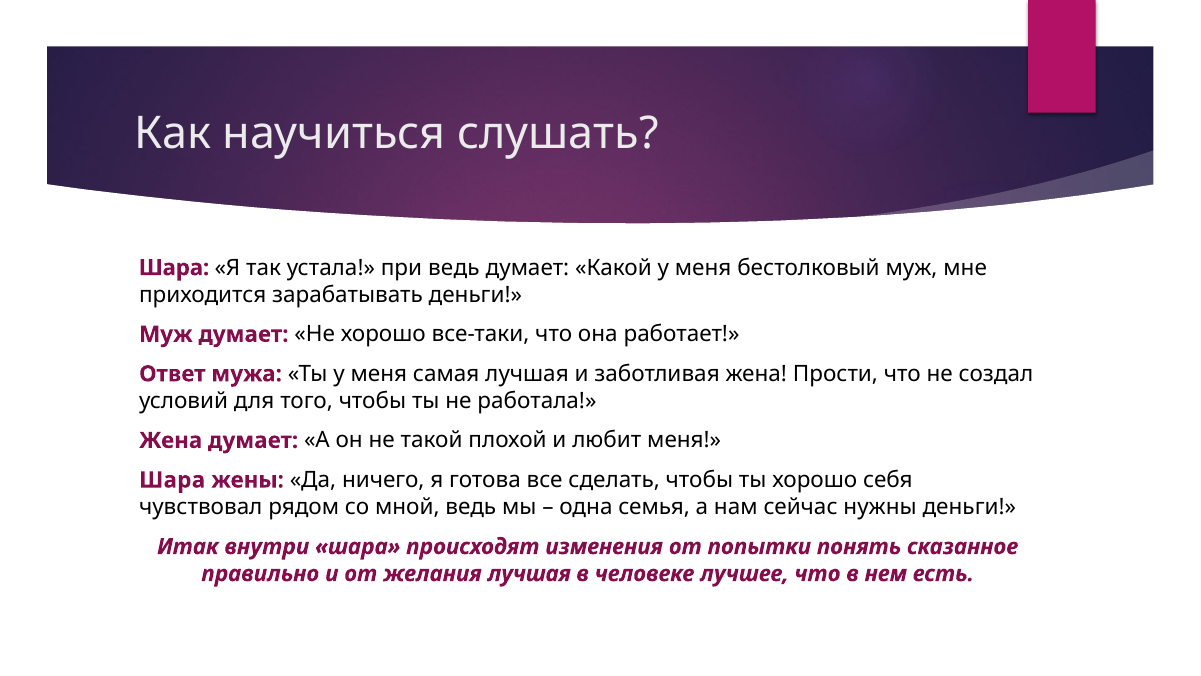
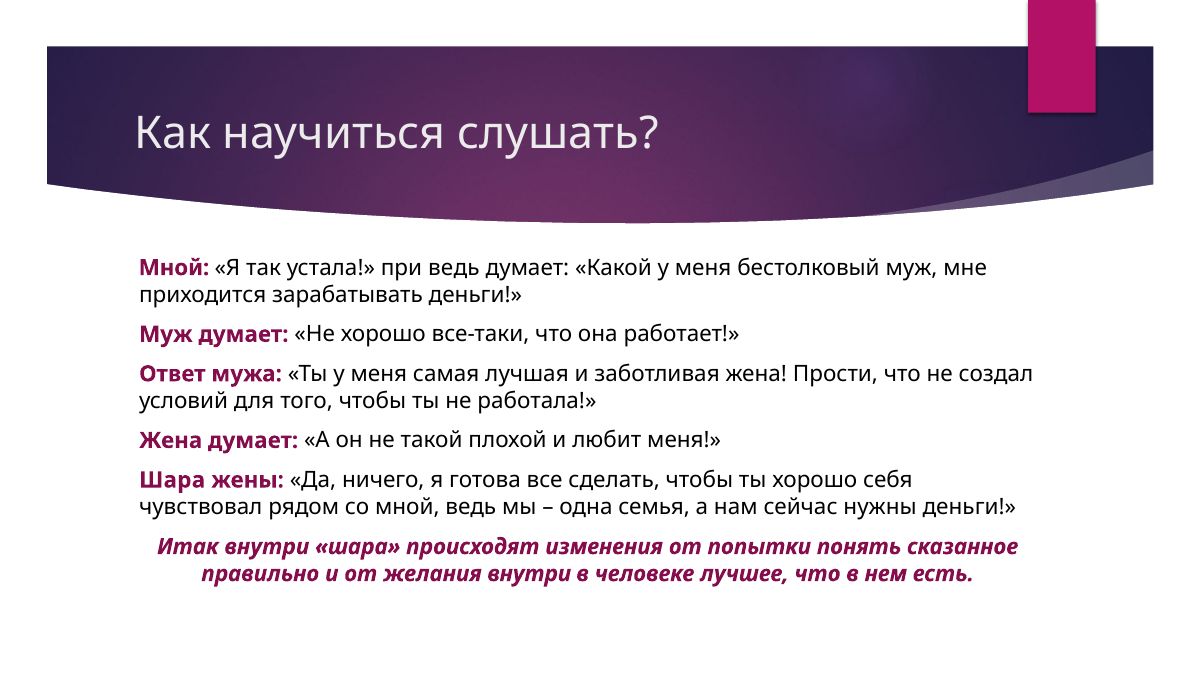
Шара: Шара -> Мной (174, 268)
желания лучшая: лучшая -> внутри (529, 573)
